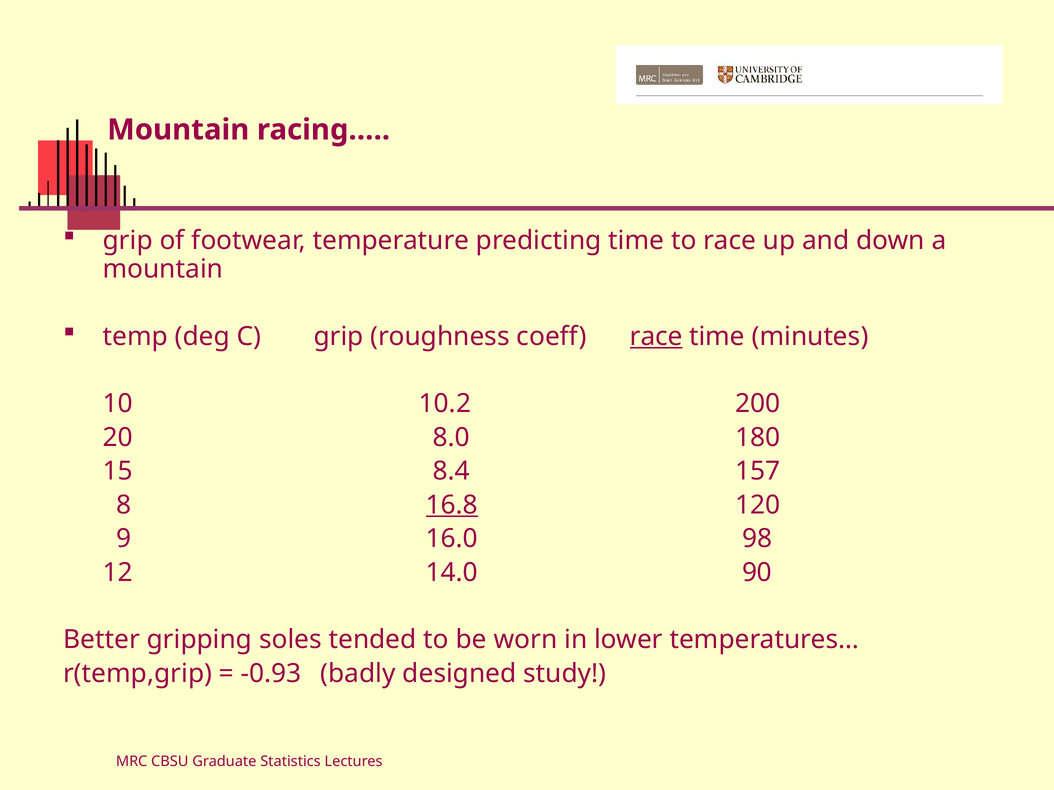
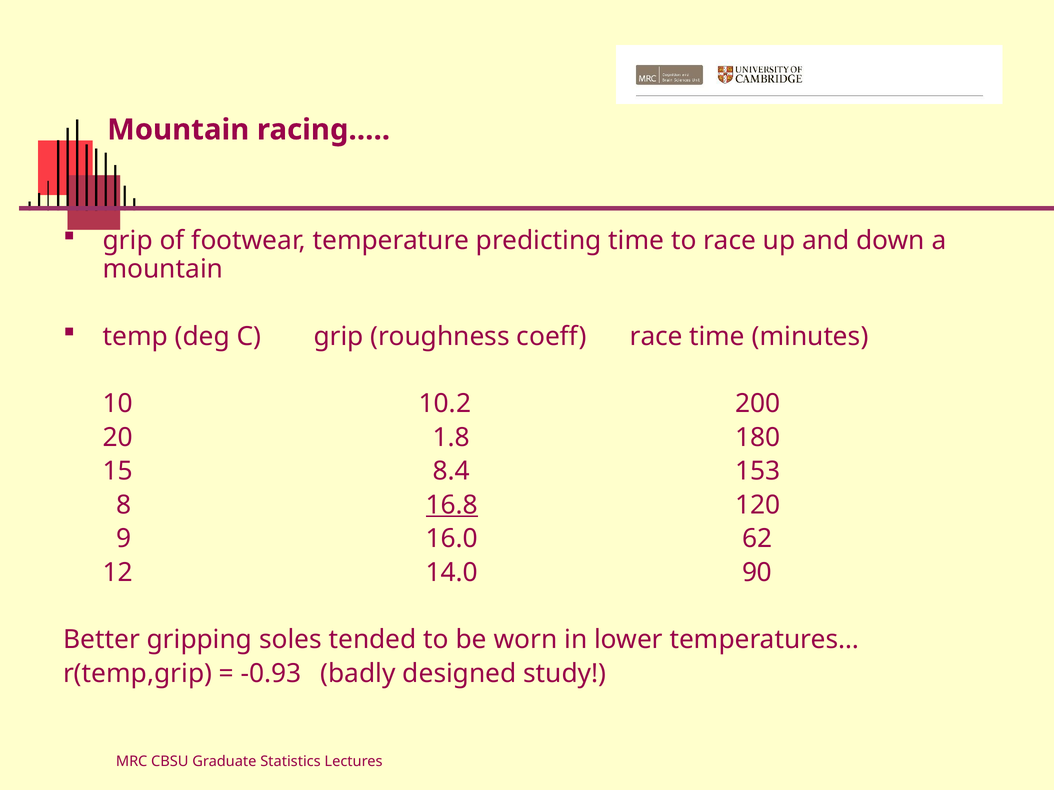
race underline: present -> none (656, 337)
8.0: 8.0 -> 1.8 (451, 438)
157: 157 -> 153 (758, 472)
98: 98 -> 62 (757, 539)
